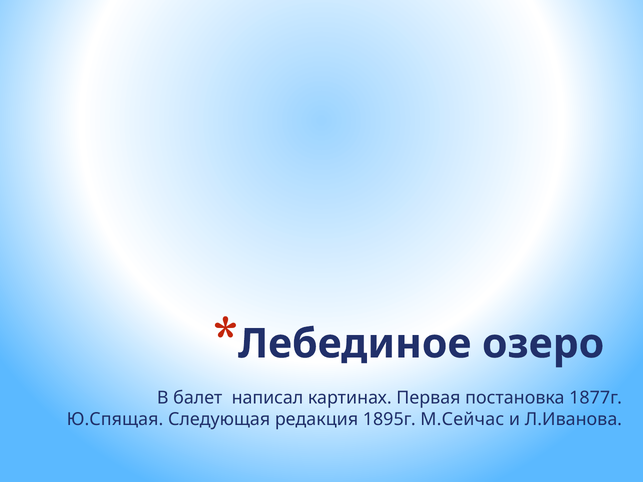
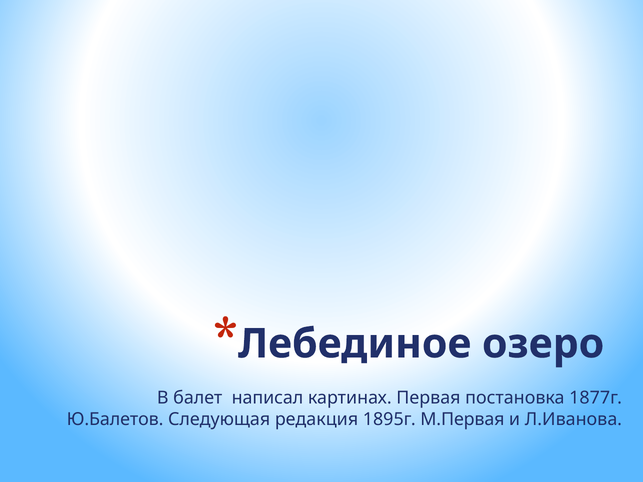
Ю.Спящая: Ю.Спящая -> Ю.Балетов (115, 420)
М.Сейчас: М.Сейчас -> М.Первая (462, 420)
